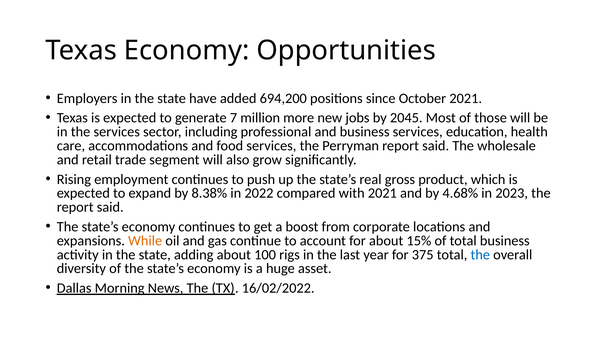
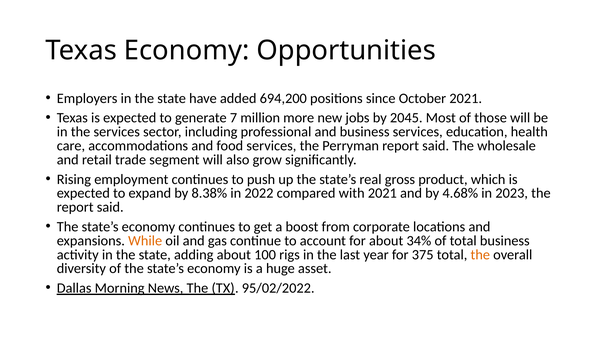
15%: 15% -> 34% (419, 240)
the colour: blue -> orange (480, 254)
16/02/2022: 16/02/2022 -> 95/02/2022 (278, 288)
